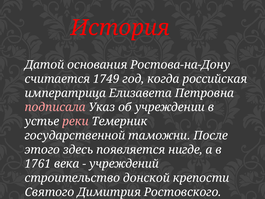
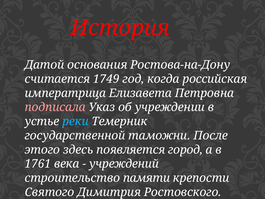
реки colour: pink -> light blue (76, 121)
нигде: нигде -> город (186, 150)
донской: донской -> памяти (147, 178)
